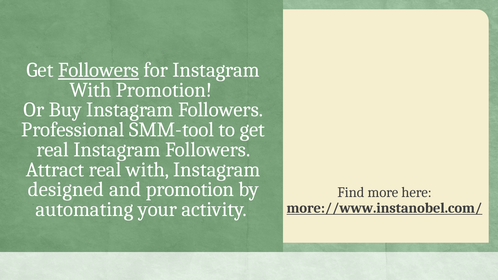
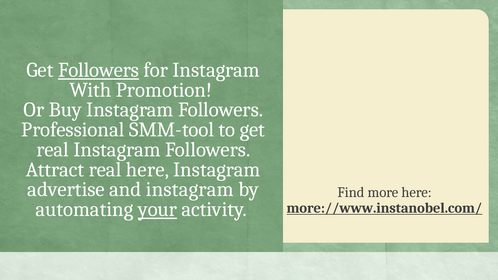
real with: with -> here (147, 170)
designed: designed -> advertise (66, 190)
and promotion: promotion -> instagram (190, 190)
your underline: none -> present (157, 209)
